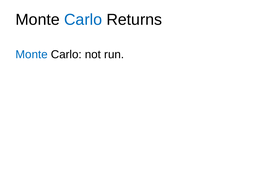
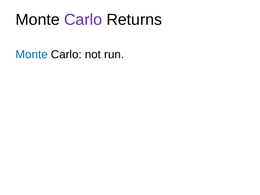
Carlo colour: blue -> purple (83, 20)
